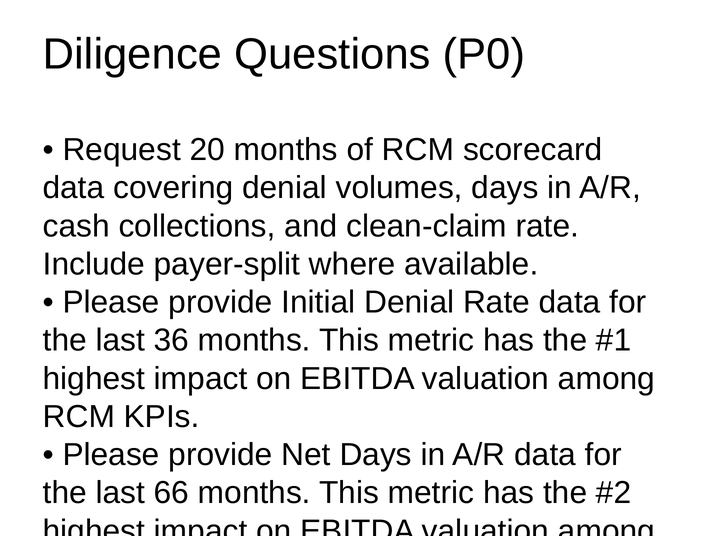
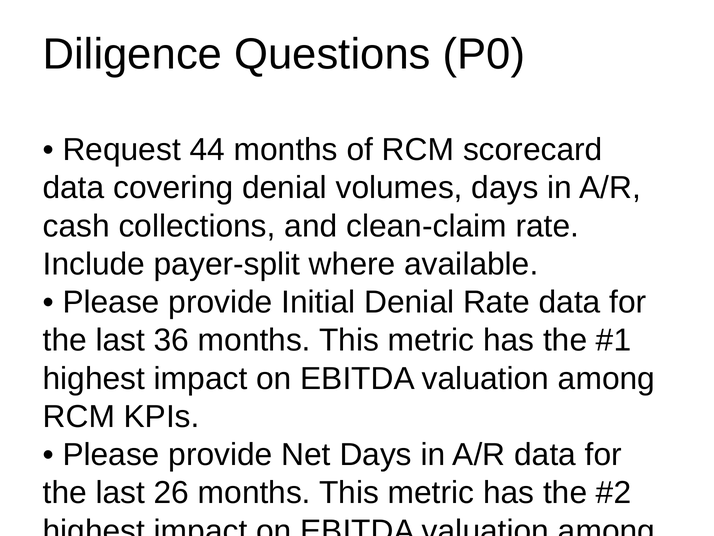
20: 20 -> 44 (207, 150)
66: 66 -> 26 (171, 493)
